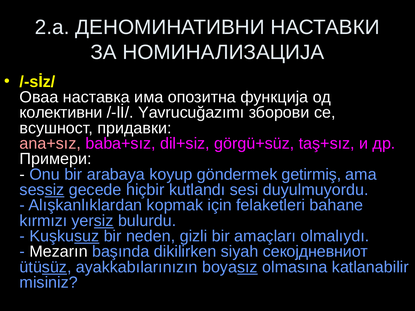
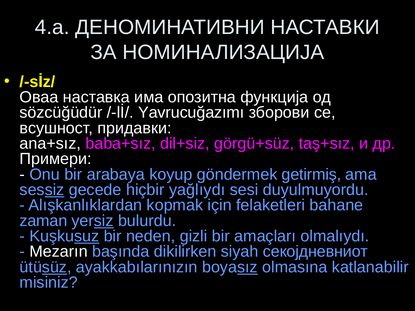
2.a: 2.a -> 4.a (52, 27)
колективни: колективни -> sözcüğüdür (61, 113)
ana+sız colour: pink -> white (50, 144)
kutlandı: kutlandı -> yağlıydı (197, 190)
kırmızı: kırmızı -> zaman (43, 221)
